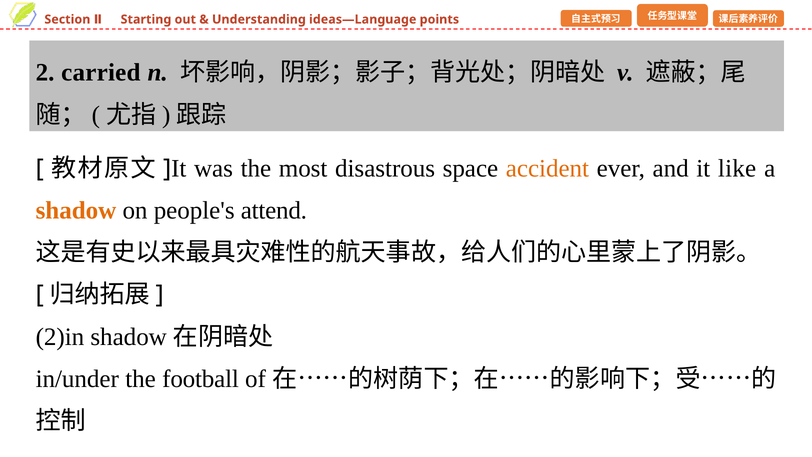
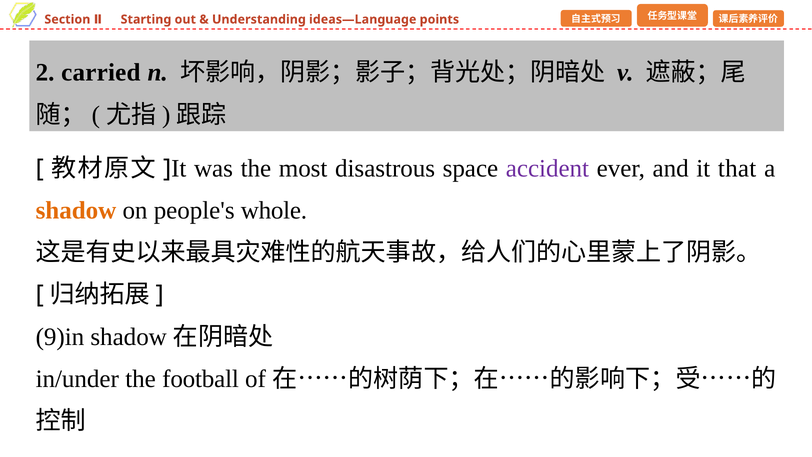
accident colour: orange -> purple (547, 168)
like: like -> that (737, 168)
attend: attend -> whole (274, 210)
2)in: 2)in -> 9)in (60, 337)
